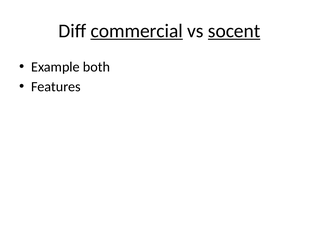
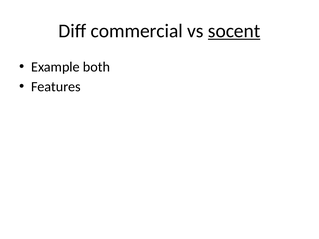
commercial underline: present -> none (137, 31)
